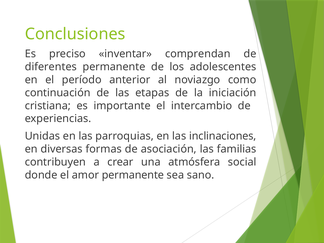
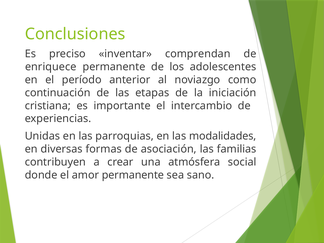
diferentes: diferentes -> enriquece (51, 67)
inclinaciones: inclinaciones -> modalidades (223, 136)
